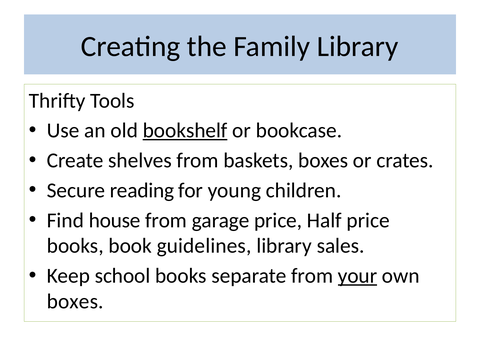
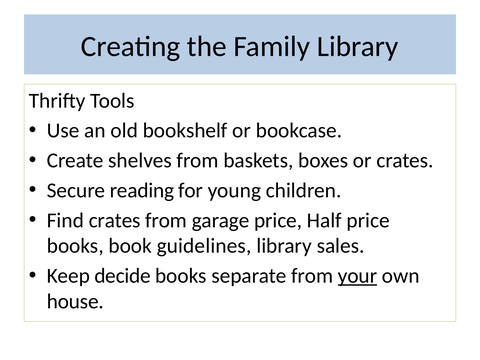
bookshelf underline: present -> none (185, 131)
Find house: house -> crates (115, 220)
school: school -> decide (123, 276)
boxes: boxes -> house (75, 301)
